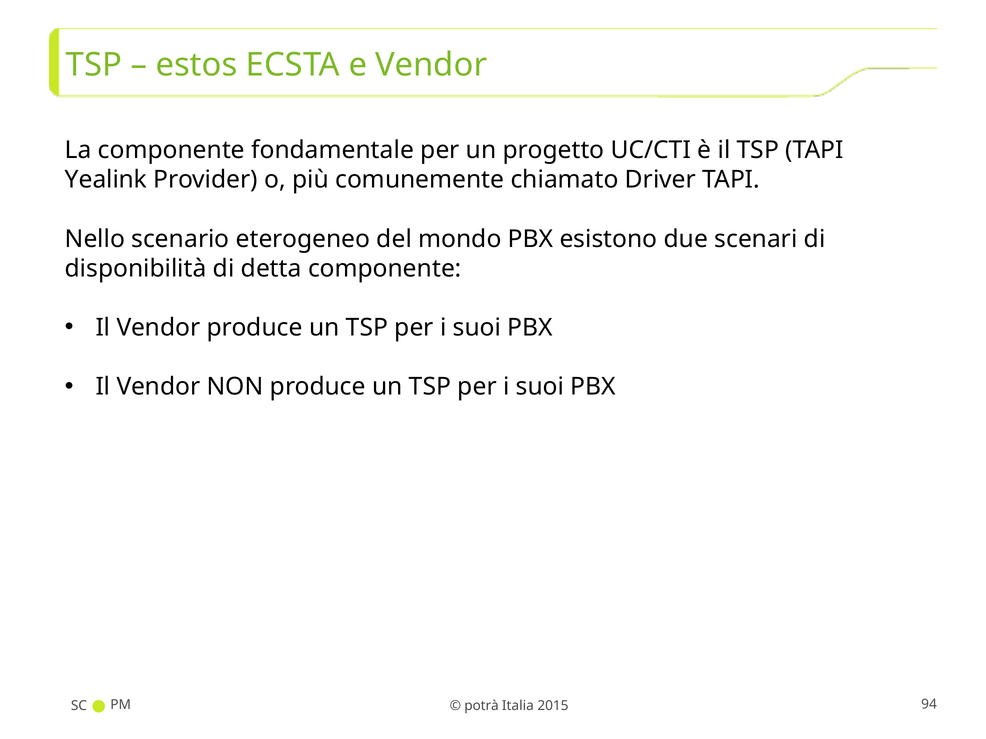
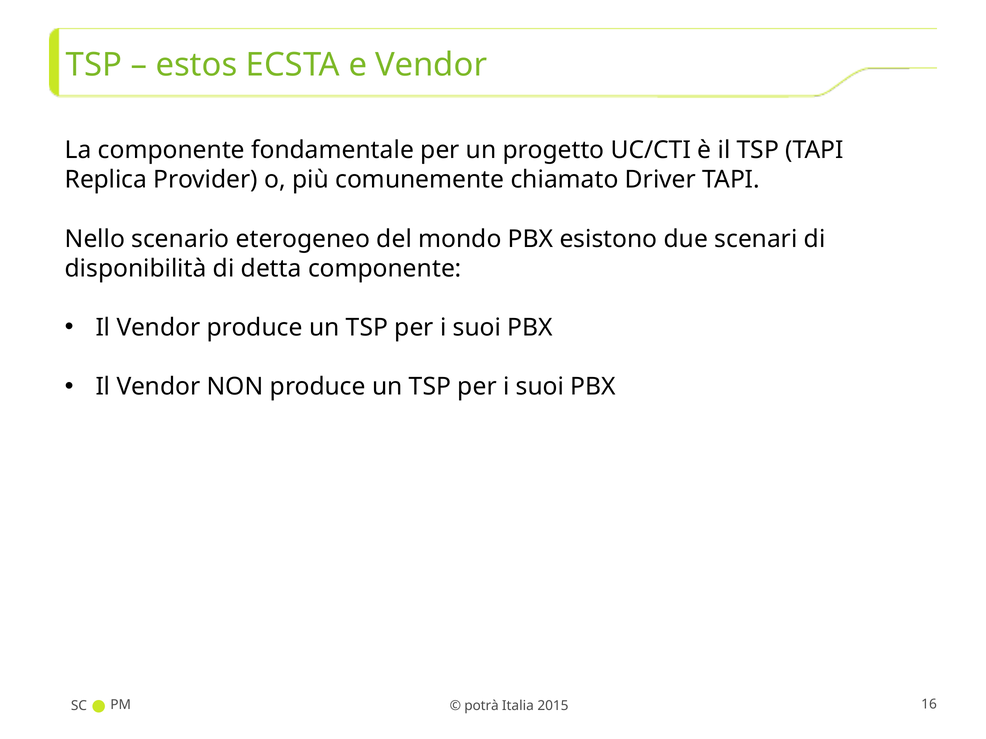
Yealink: Yealink -> Replica (106, 180)
94: 94 -> 16 (929, 705)
